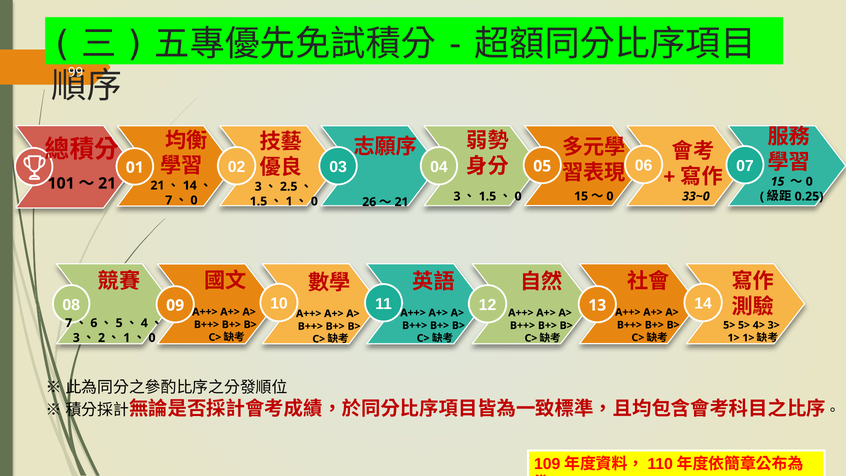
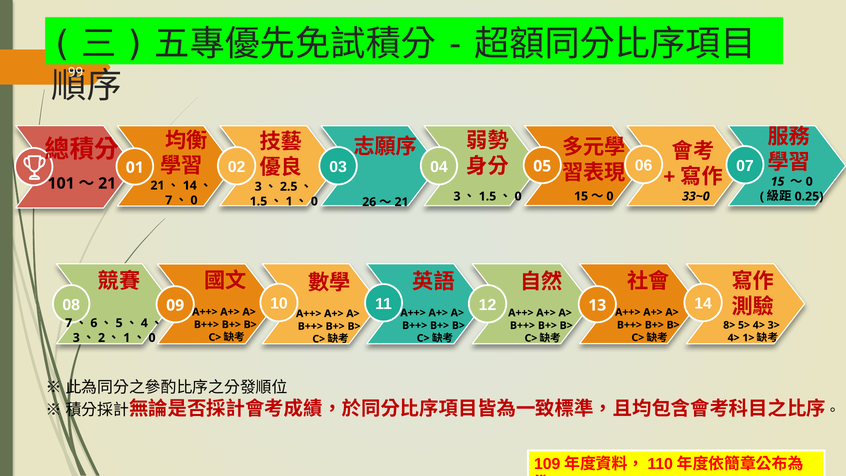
5>: 5> -> 8> (729, 325)
1>: 1> -> 4> (734, 338)
